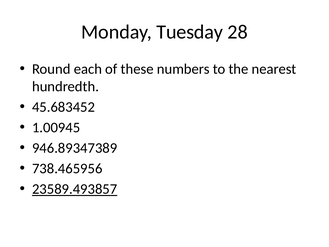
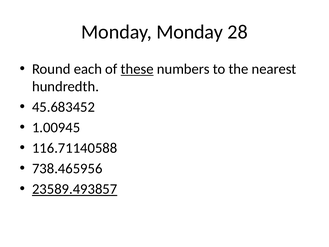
Monday Tuesday: Tuesday -> Monday (190, 32)
these underline: none -> present (137, 69)
946.89347389: 946.89347389 -> 116.71140588 (75, 148)
